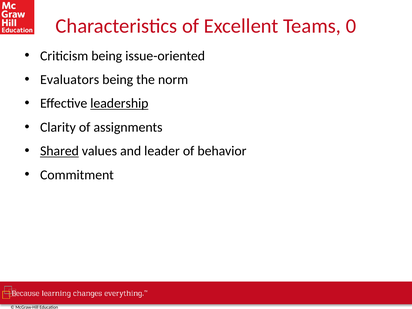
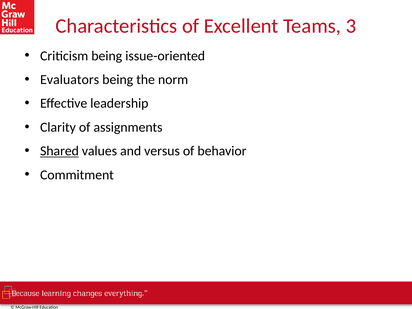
0: 0 -> 3 (351, 26)
leadership underline: present -> none (119, 103)
leader: leader -> versus (162, 151)
